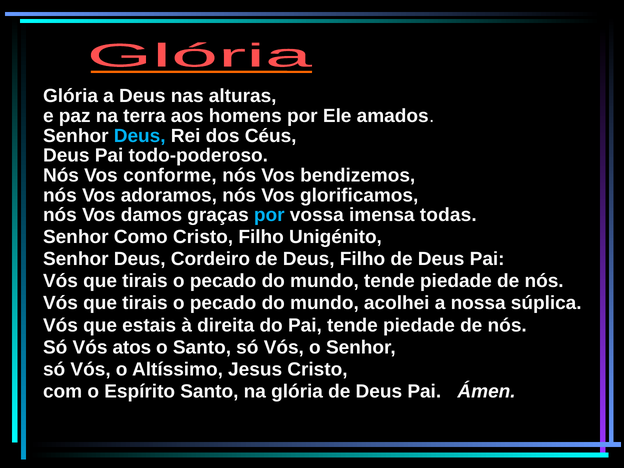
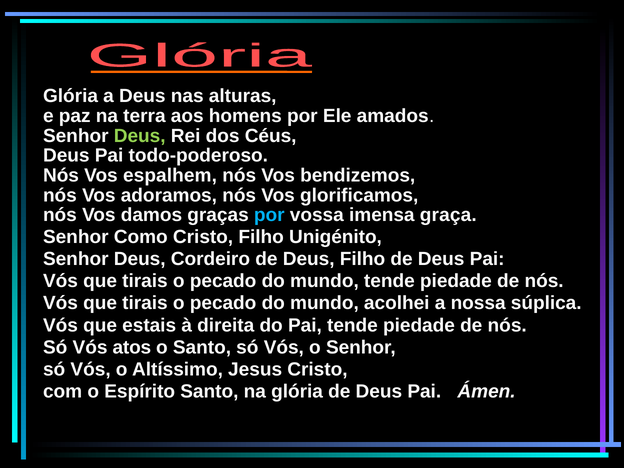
Deus colour: light blue -> light green (140, 136)
conforme: conforme -> espalhem (170, 175)
todas: todas -> graça (448, 215)
